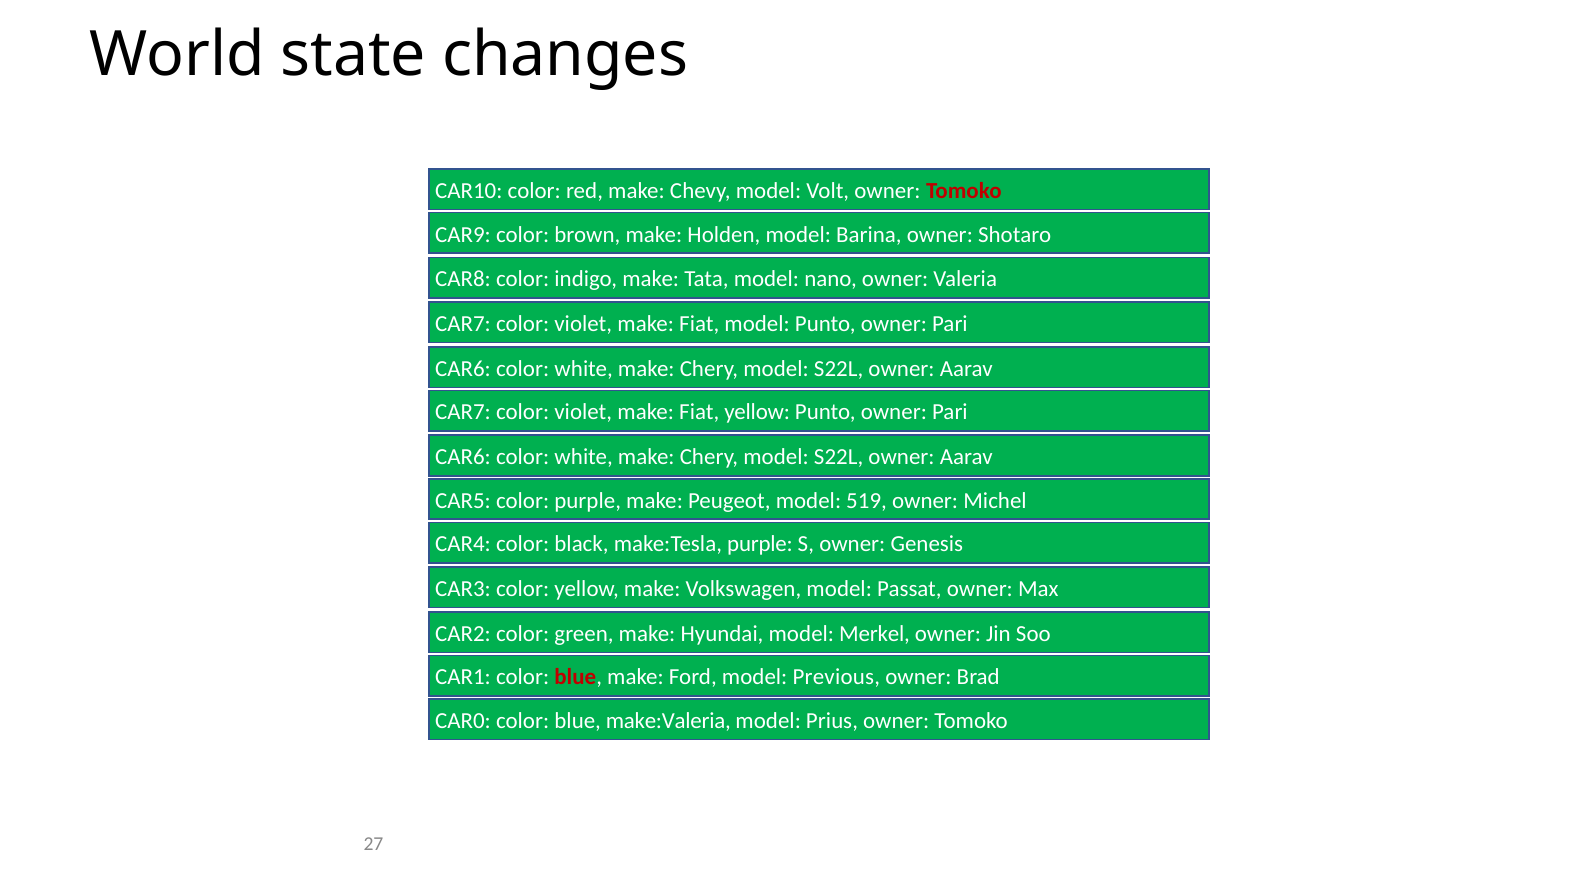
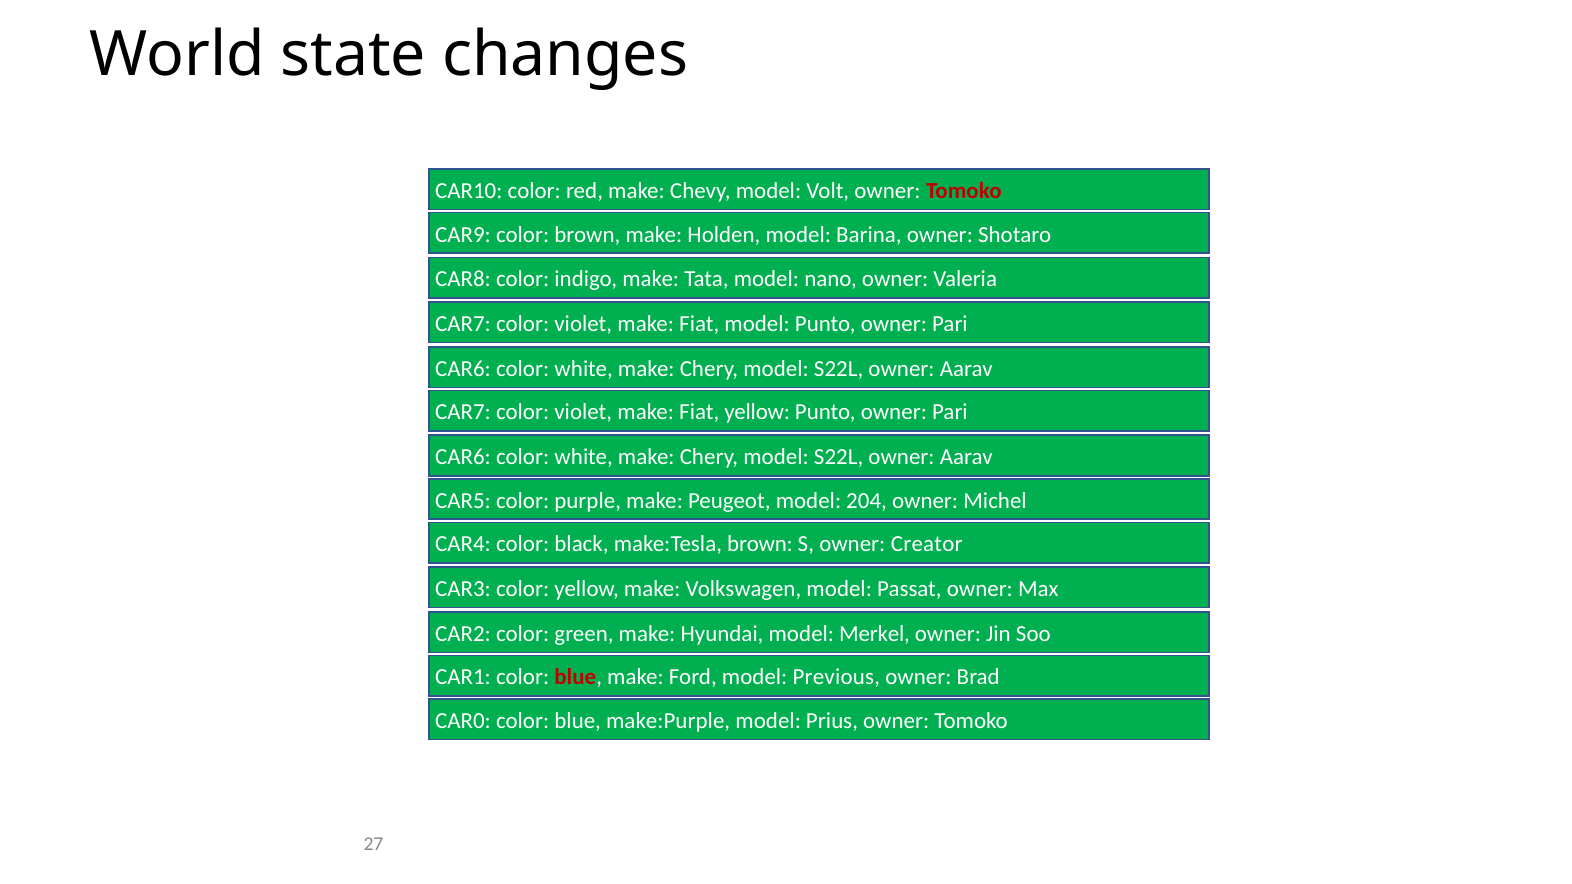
519: 519 -> 204 (867, 501)
make:Tesla purple: purple -> brown (760, 544)
Genesis: Genesis -> Creator (927, 544)
make:Valeria: make:Valeria -> make:Purple (668, 721)
